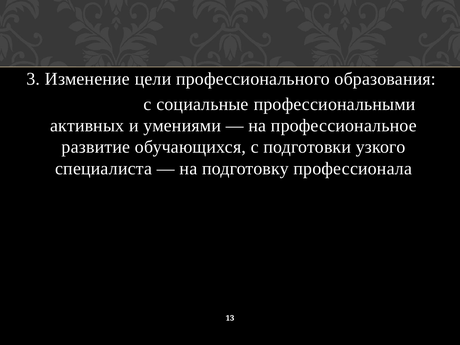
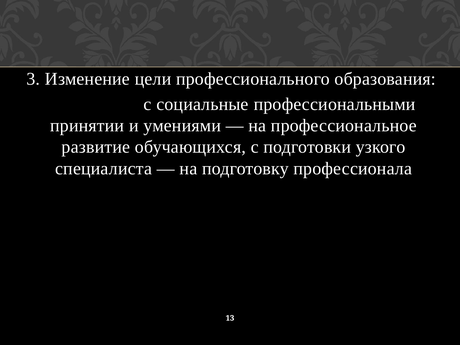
активных: активных -> принятии (87, 126)
